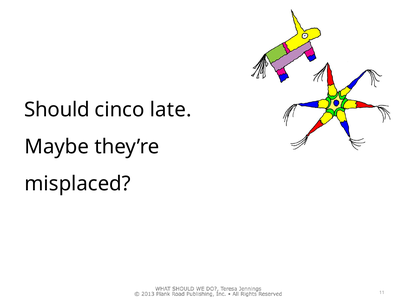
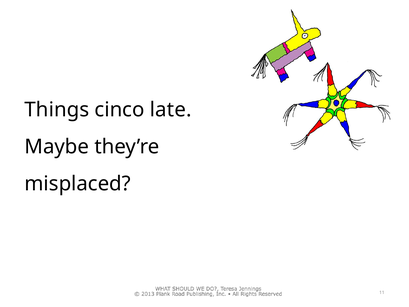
Should: Should -> Things (57, 110)
